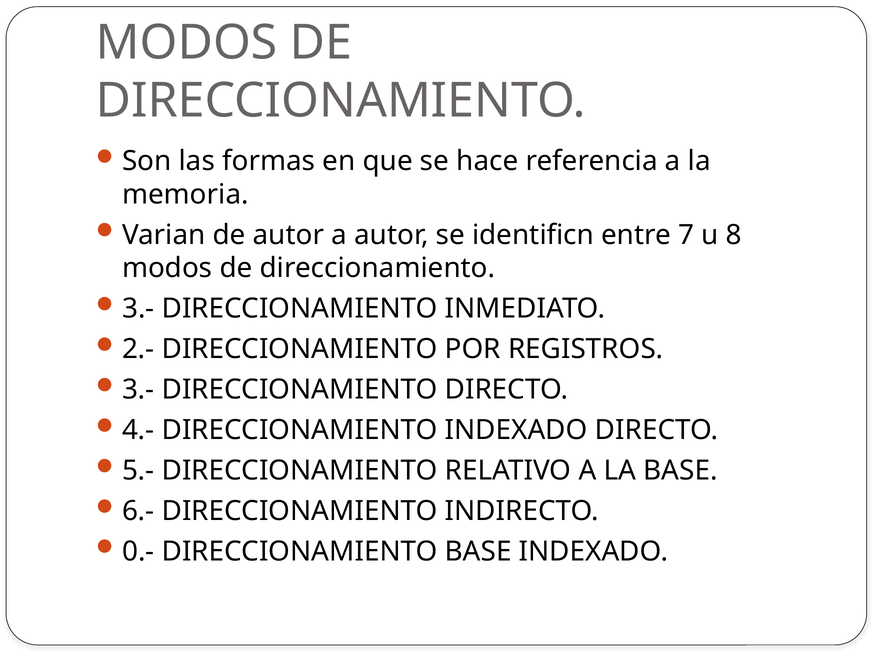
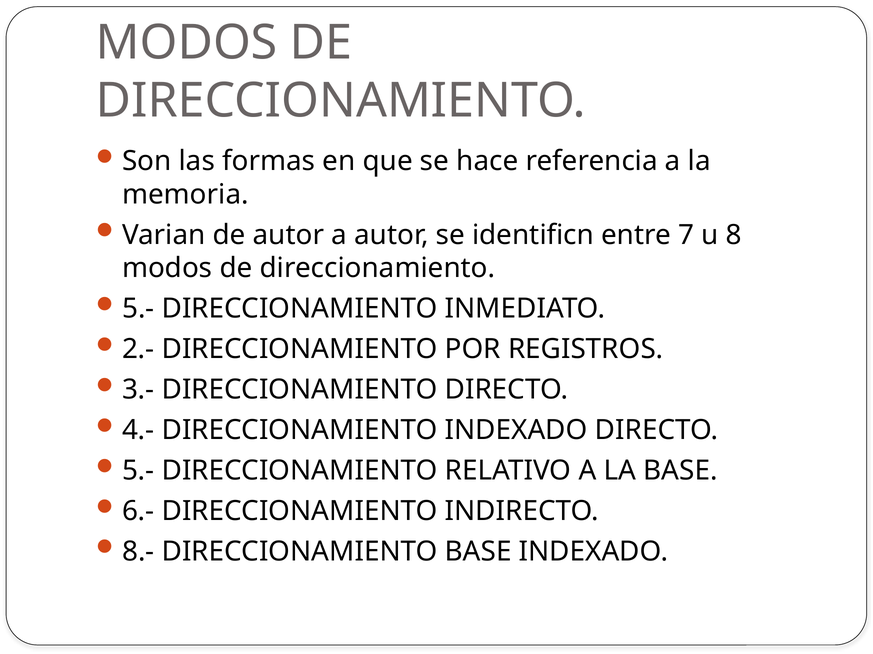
3.-: 3.- -> 5.- (138, 309)
0.-: 0.- -> 8.- (138, 552)
